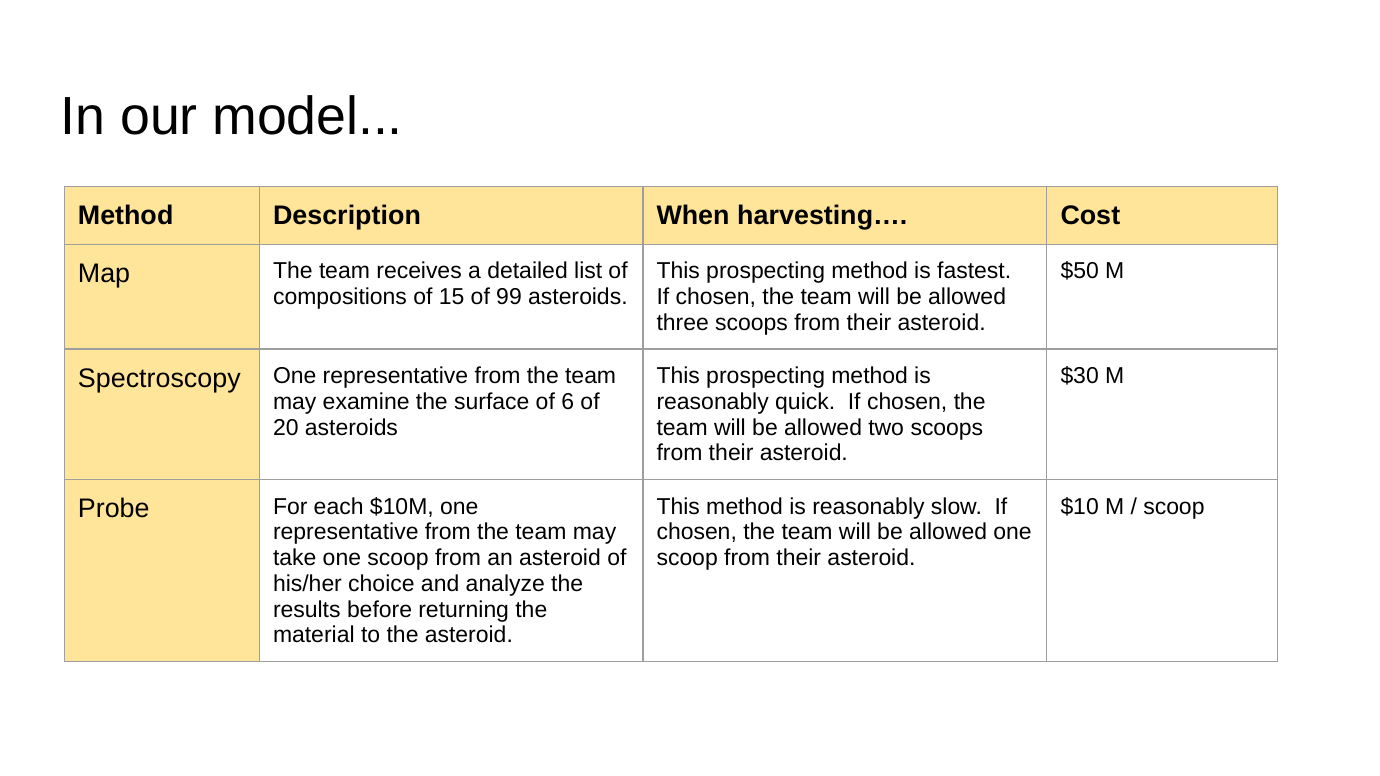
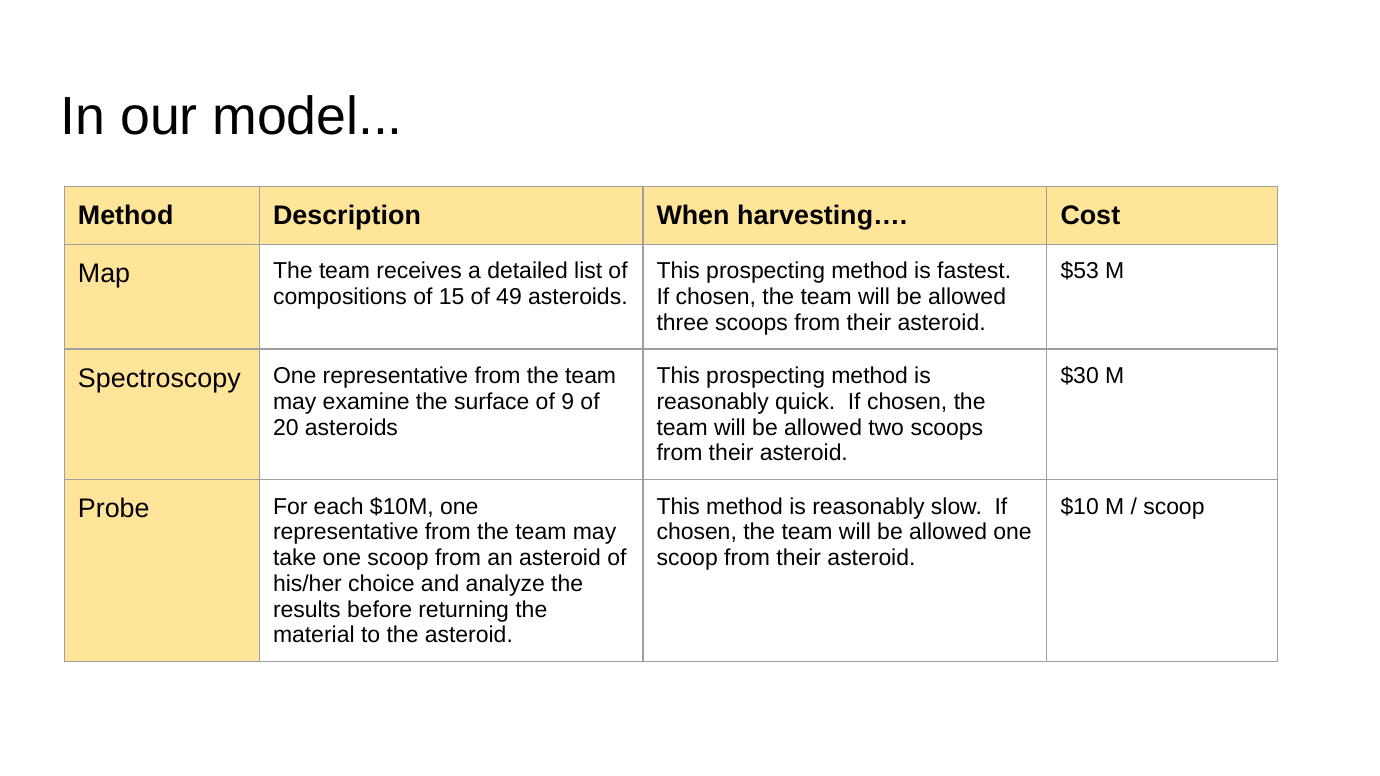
$50: $50 -> $53 (1080, 271)
99: 99 -> 49 (509, 297)
6: 6 -> 9 (568, 402)
